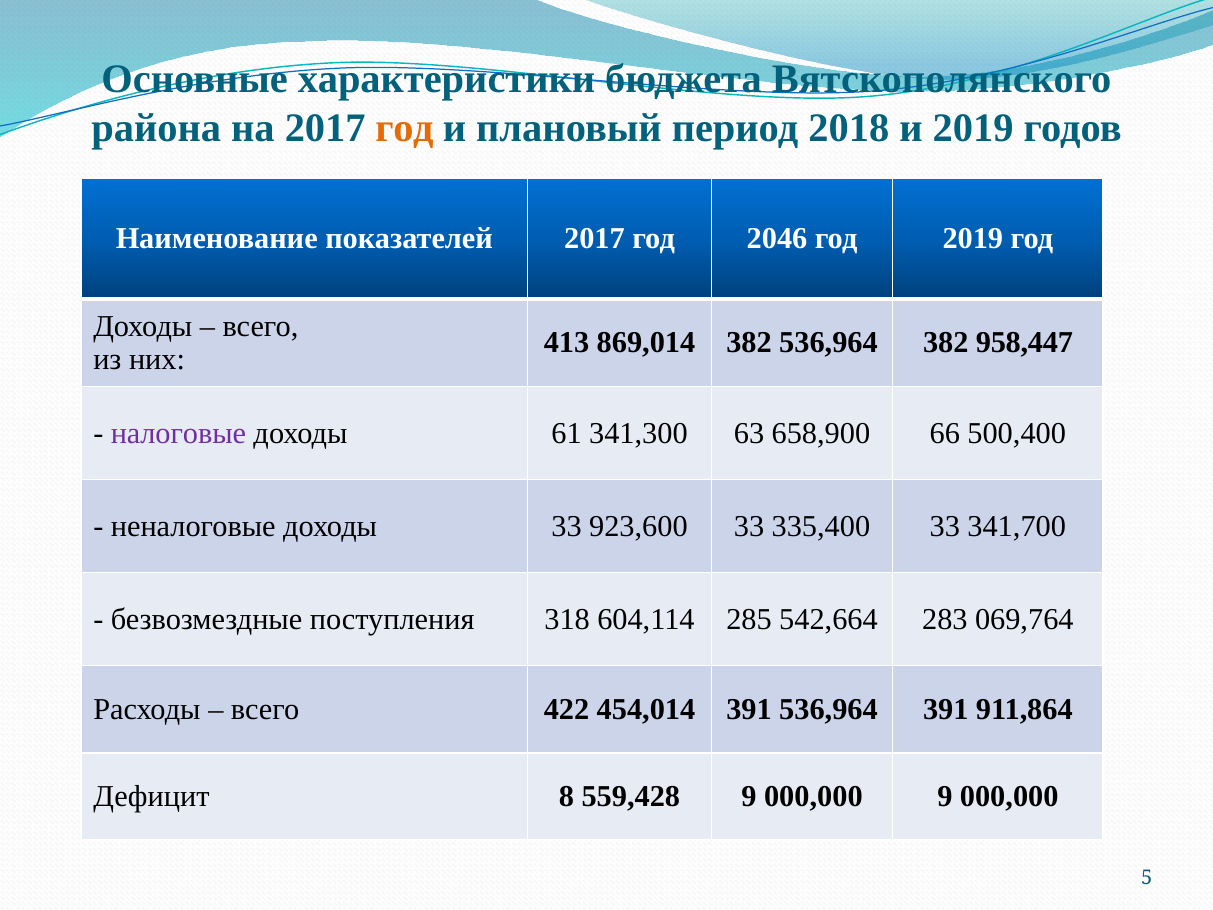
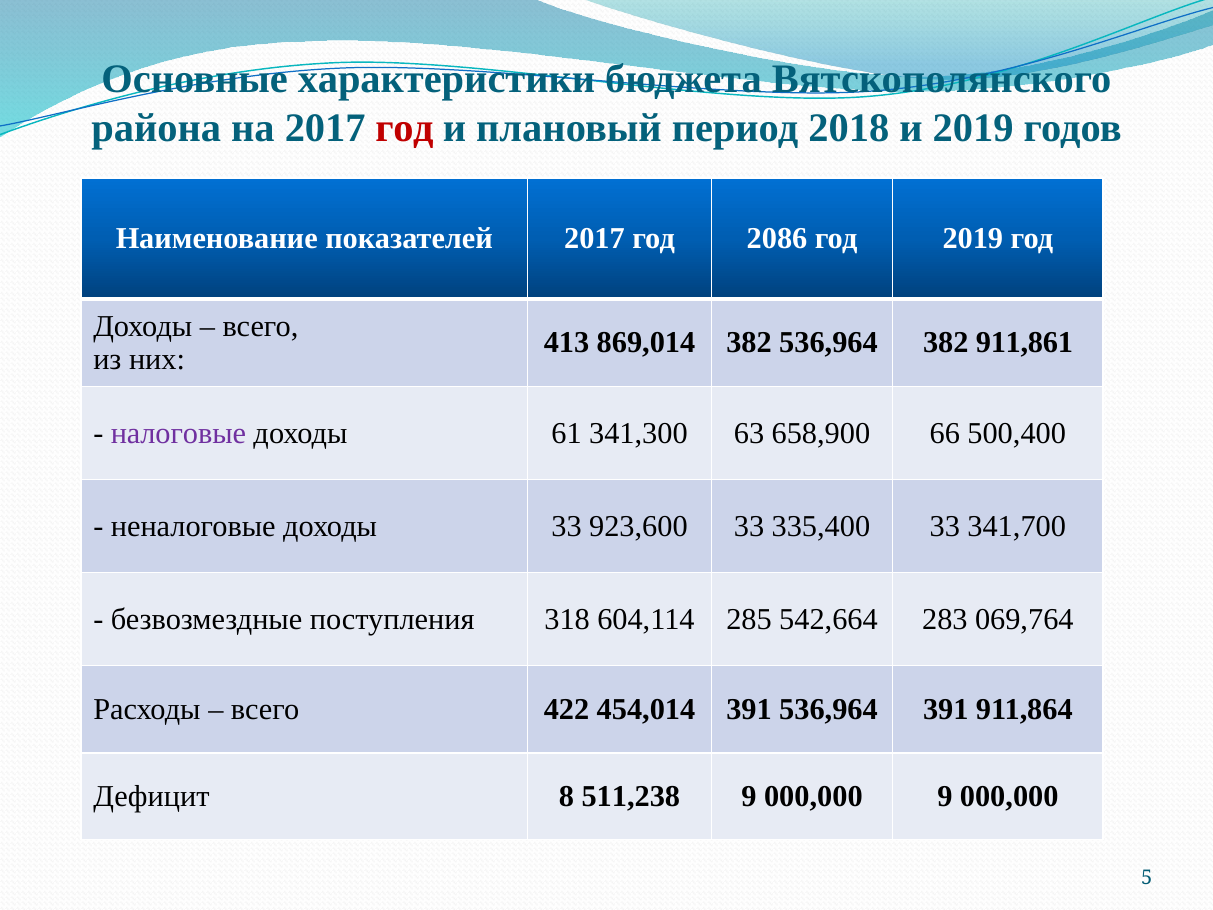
год colour: orange -> red (404, 128)
2046: 2046 -> 2086 (777, 239)
958,447: 958,447 -> 911,861 (1024, 343)
559,428: 559,428 -> 511,238 (631, 796)
